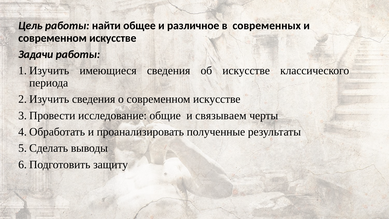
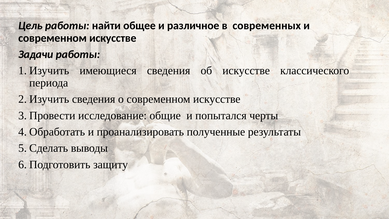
связываем: связываем -> попытался (221, 115)
